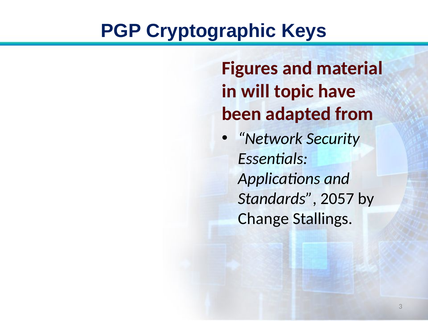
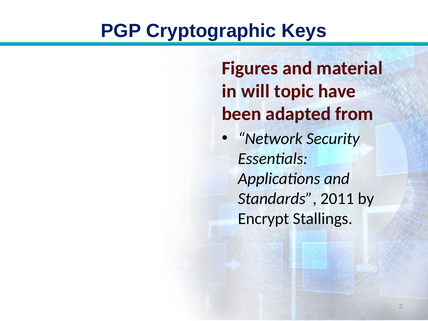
2057: 2057 -> 2011 (337, 199)
Change: Change -> Encrypt (263, 219)
